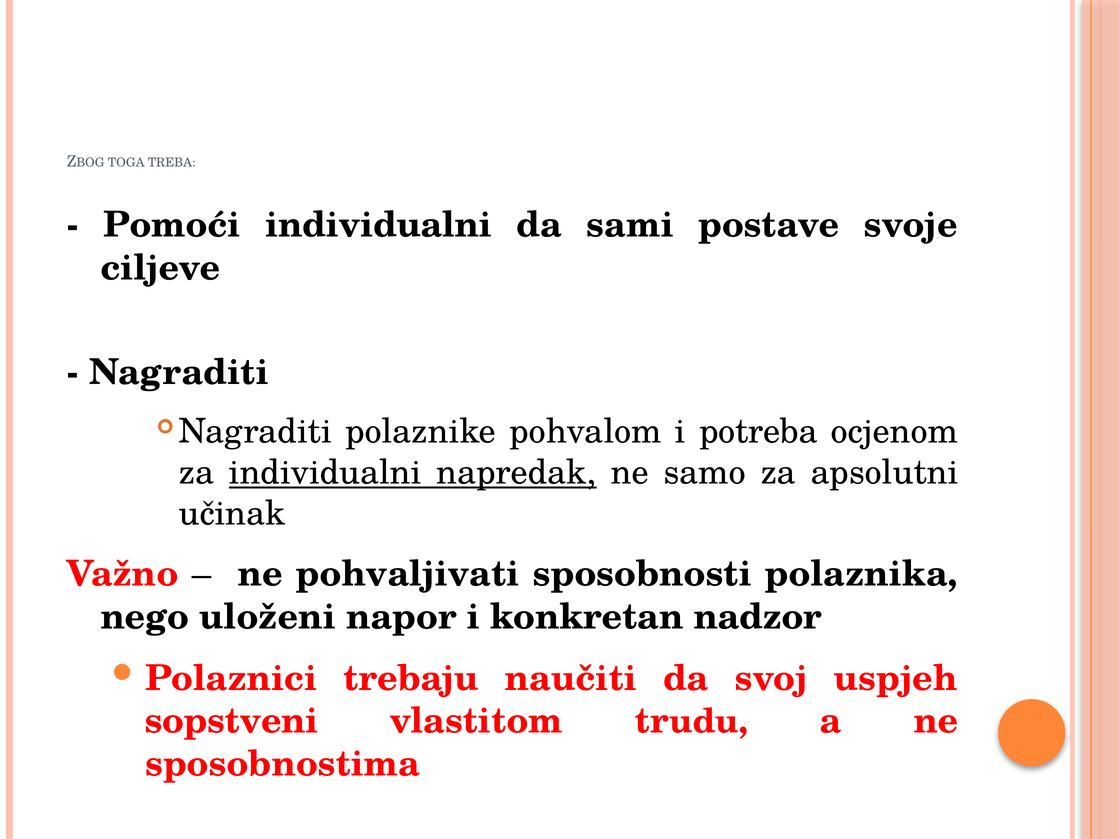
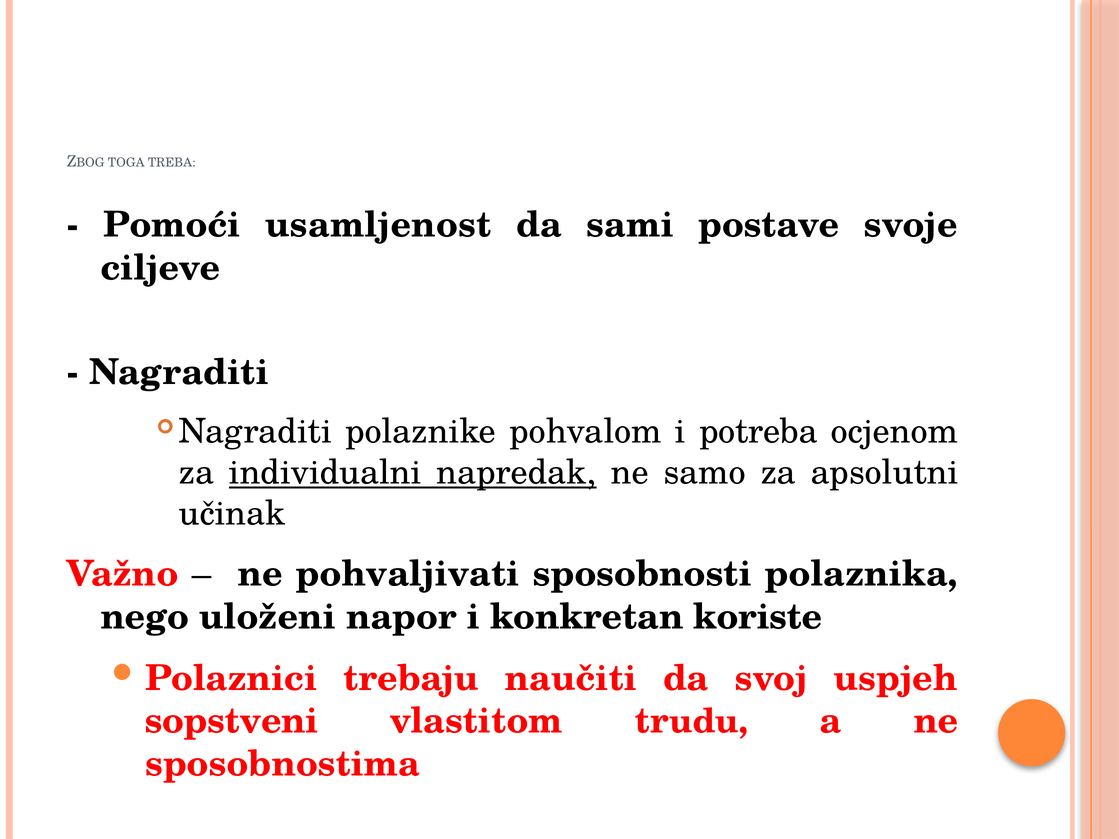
Pomoći individualni: individualni -> usamljenost (378, 225)
nadzor: nadzor -> koriste (758, 617)
